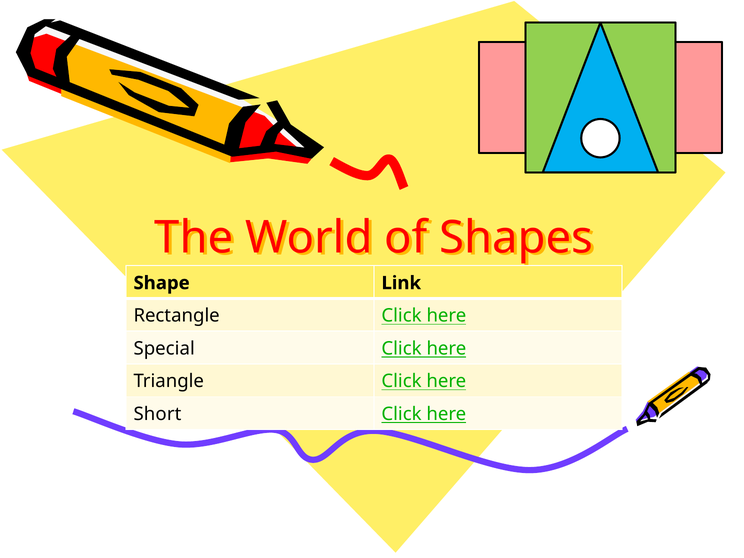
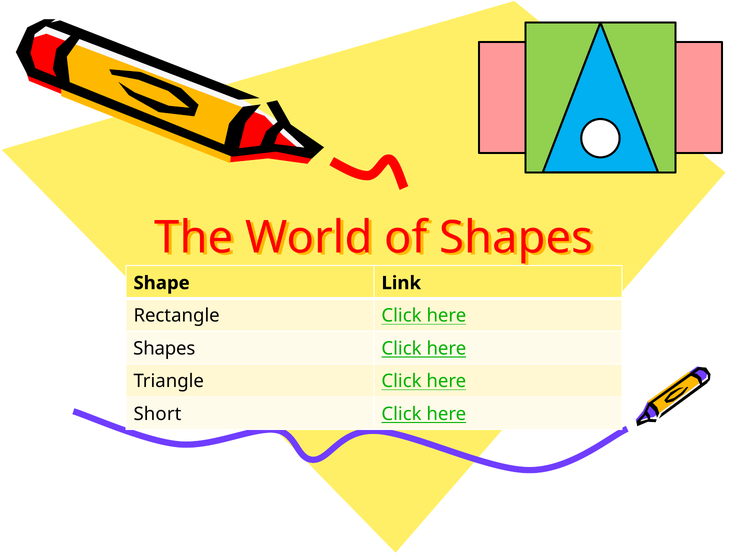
Special: Special -> Shapes (164, 349)
